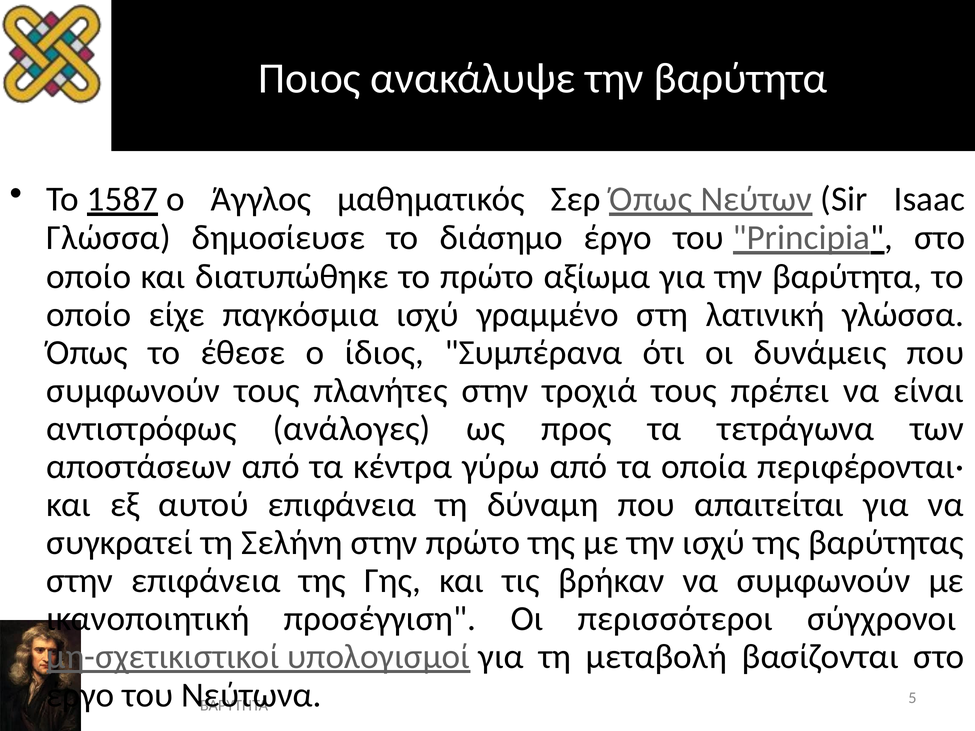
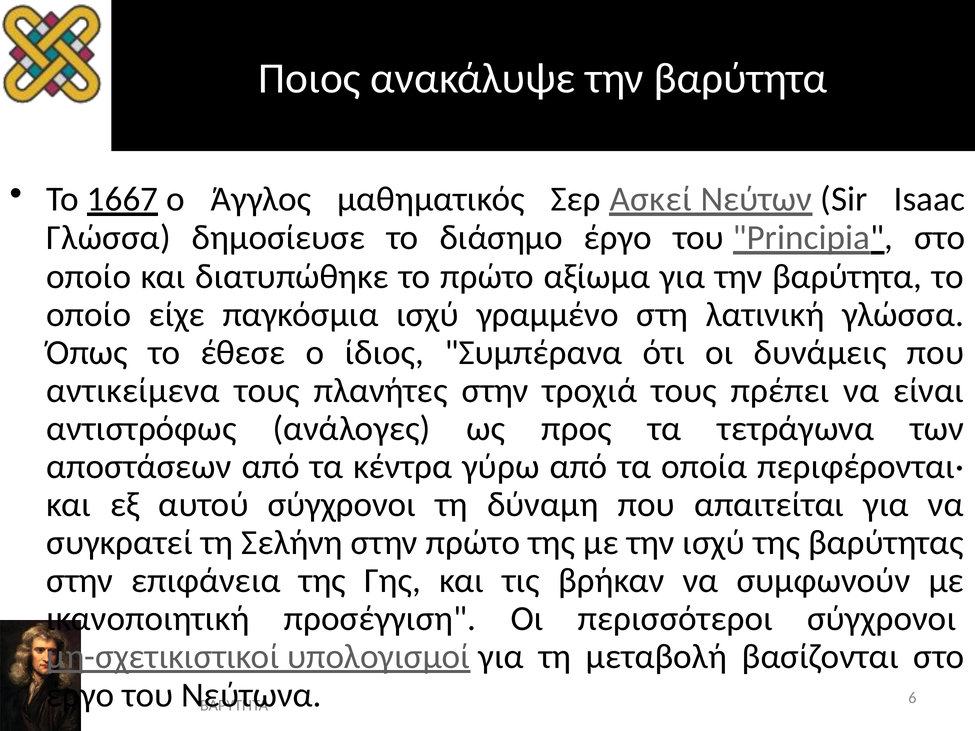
1587: 1587 -> 1667 (123, 199)
Σερ Όπως: Όπως -> Ασκεί (651, 199)
συμφωνούν: συμφωνούν -> αντικείμενα (133, 391)
αυτού επιφάνεια: επιφάνεια -> σύγχρονοι (342, 505)
5: 5 -> 6 (912, 698)
